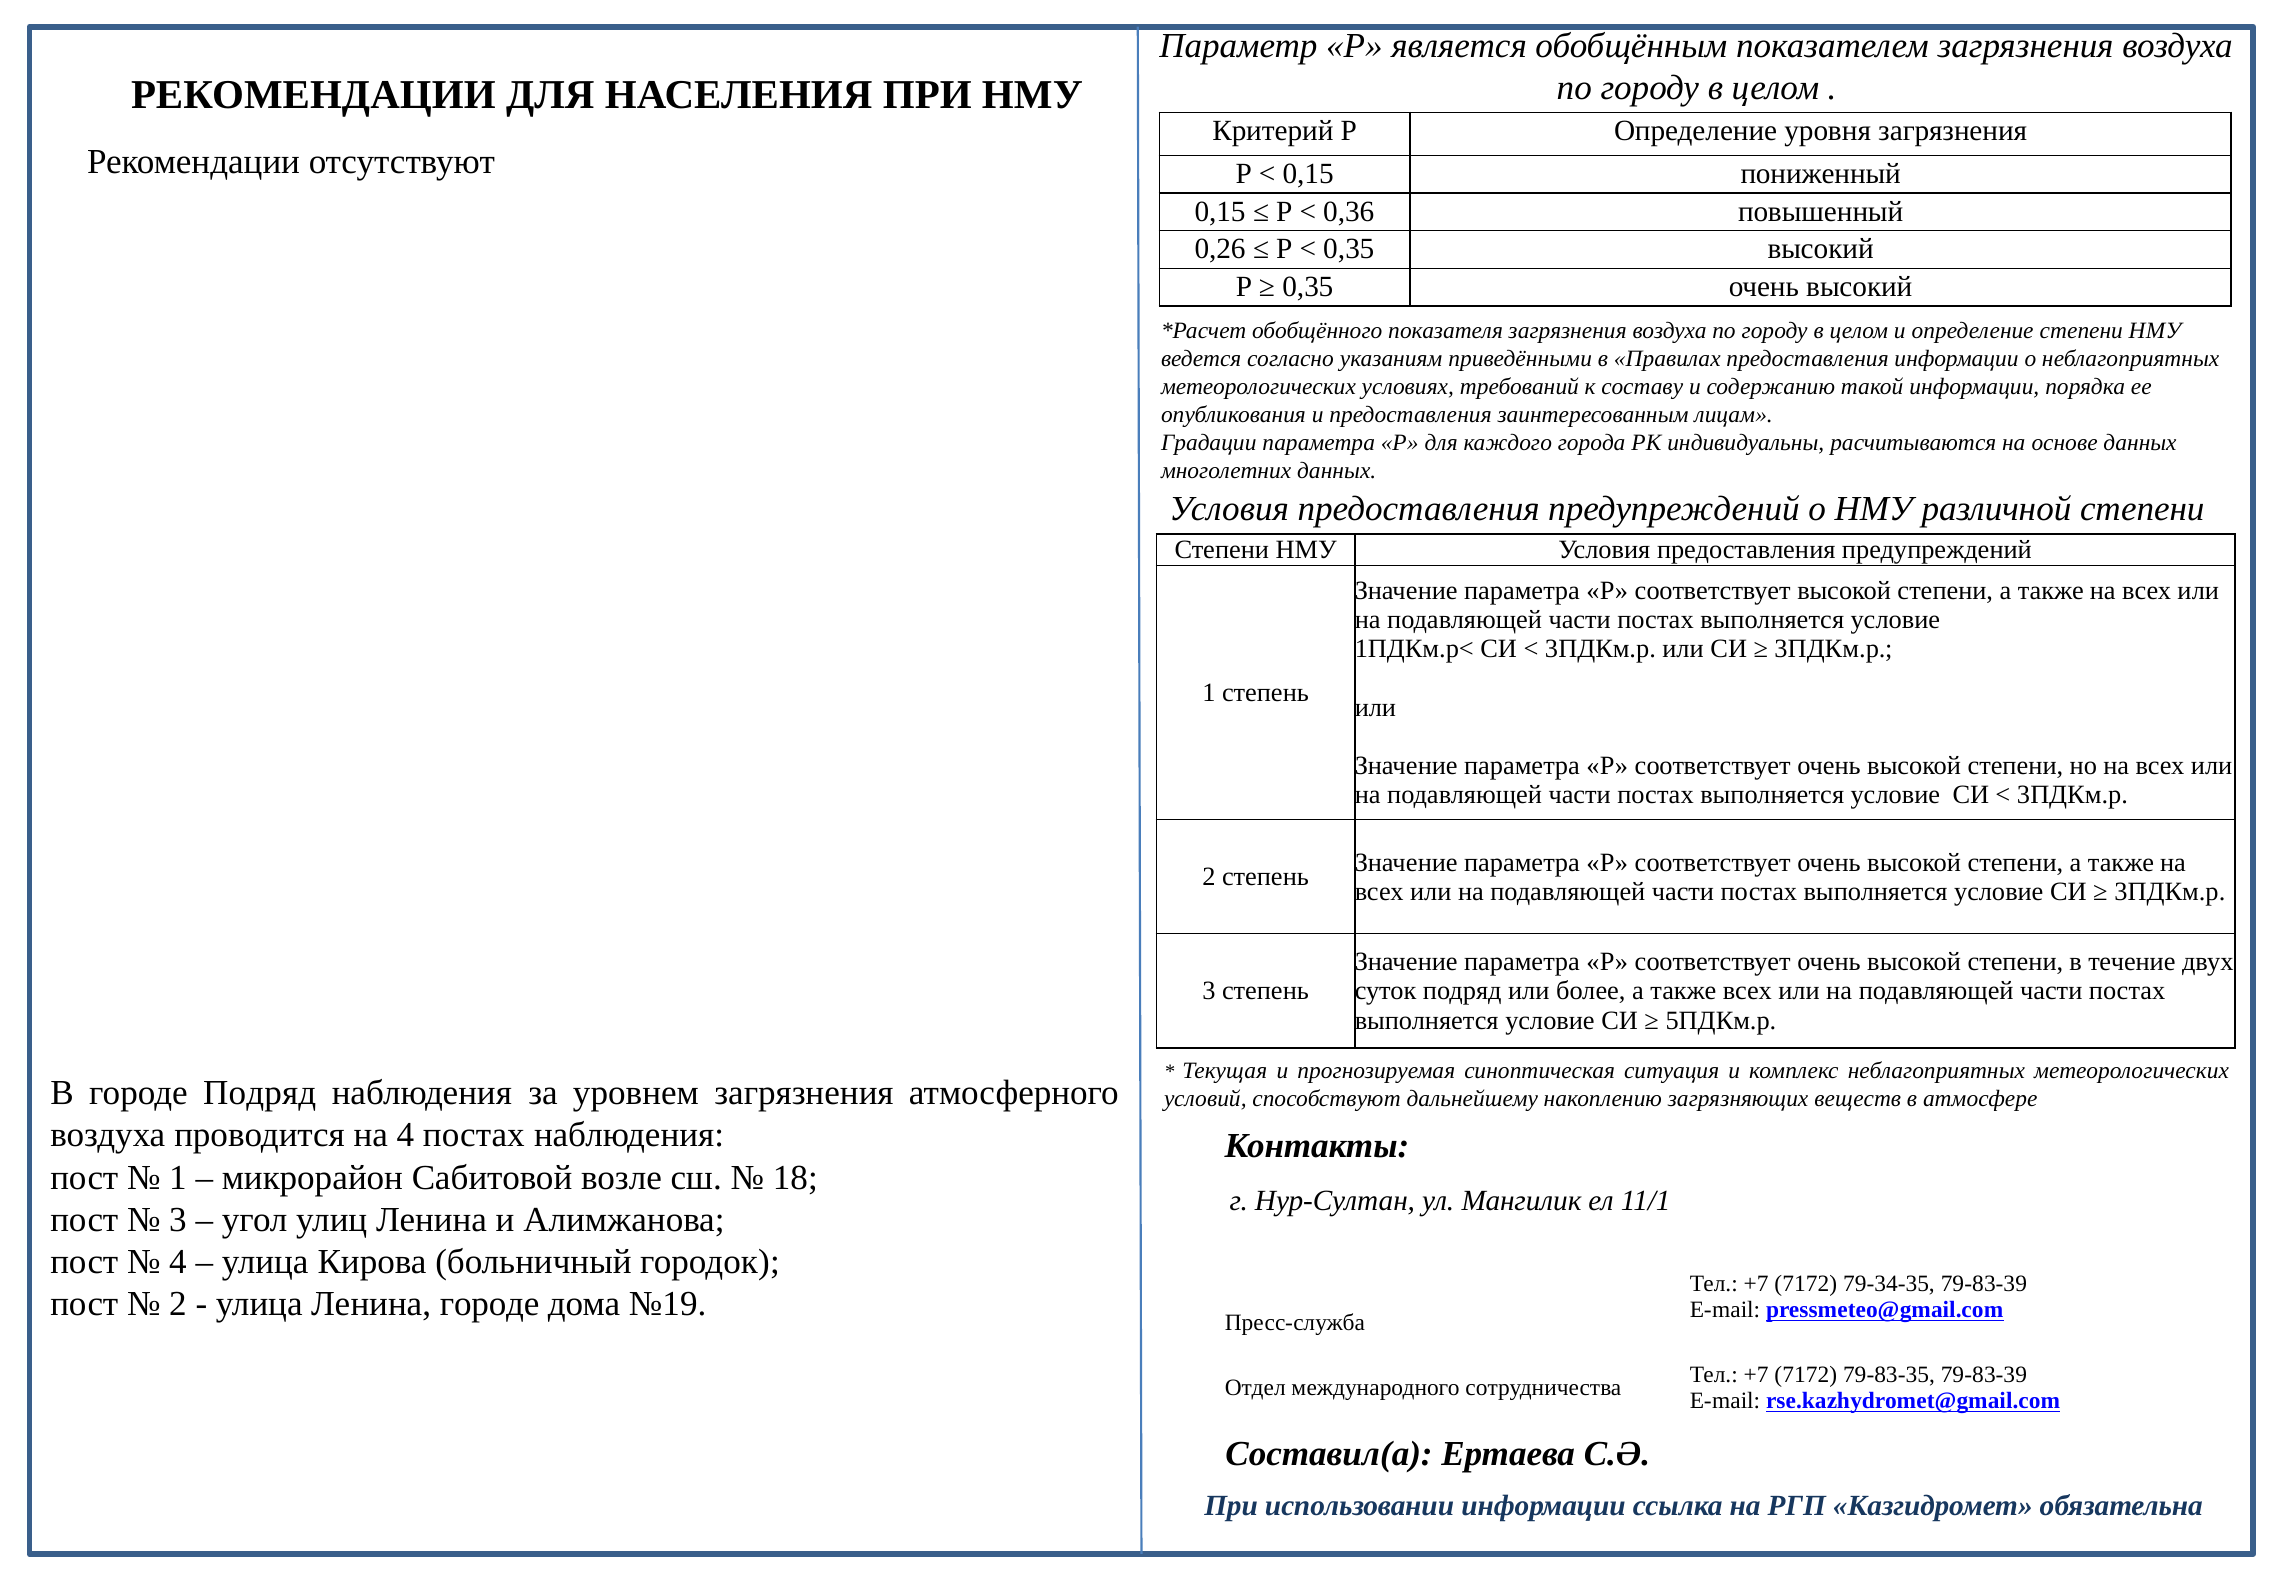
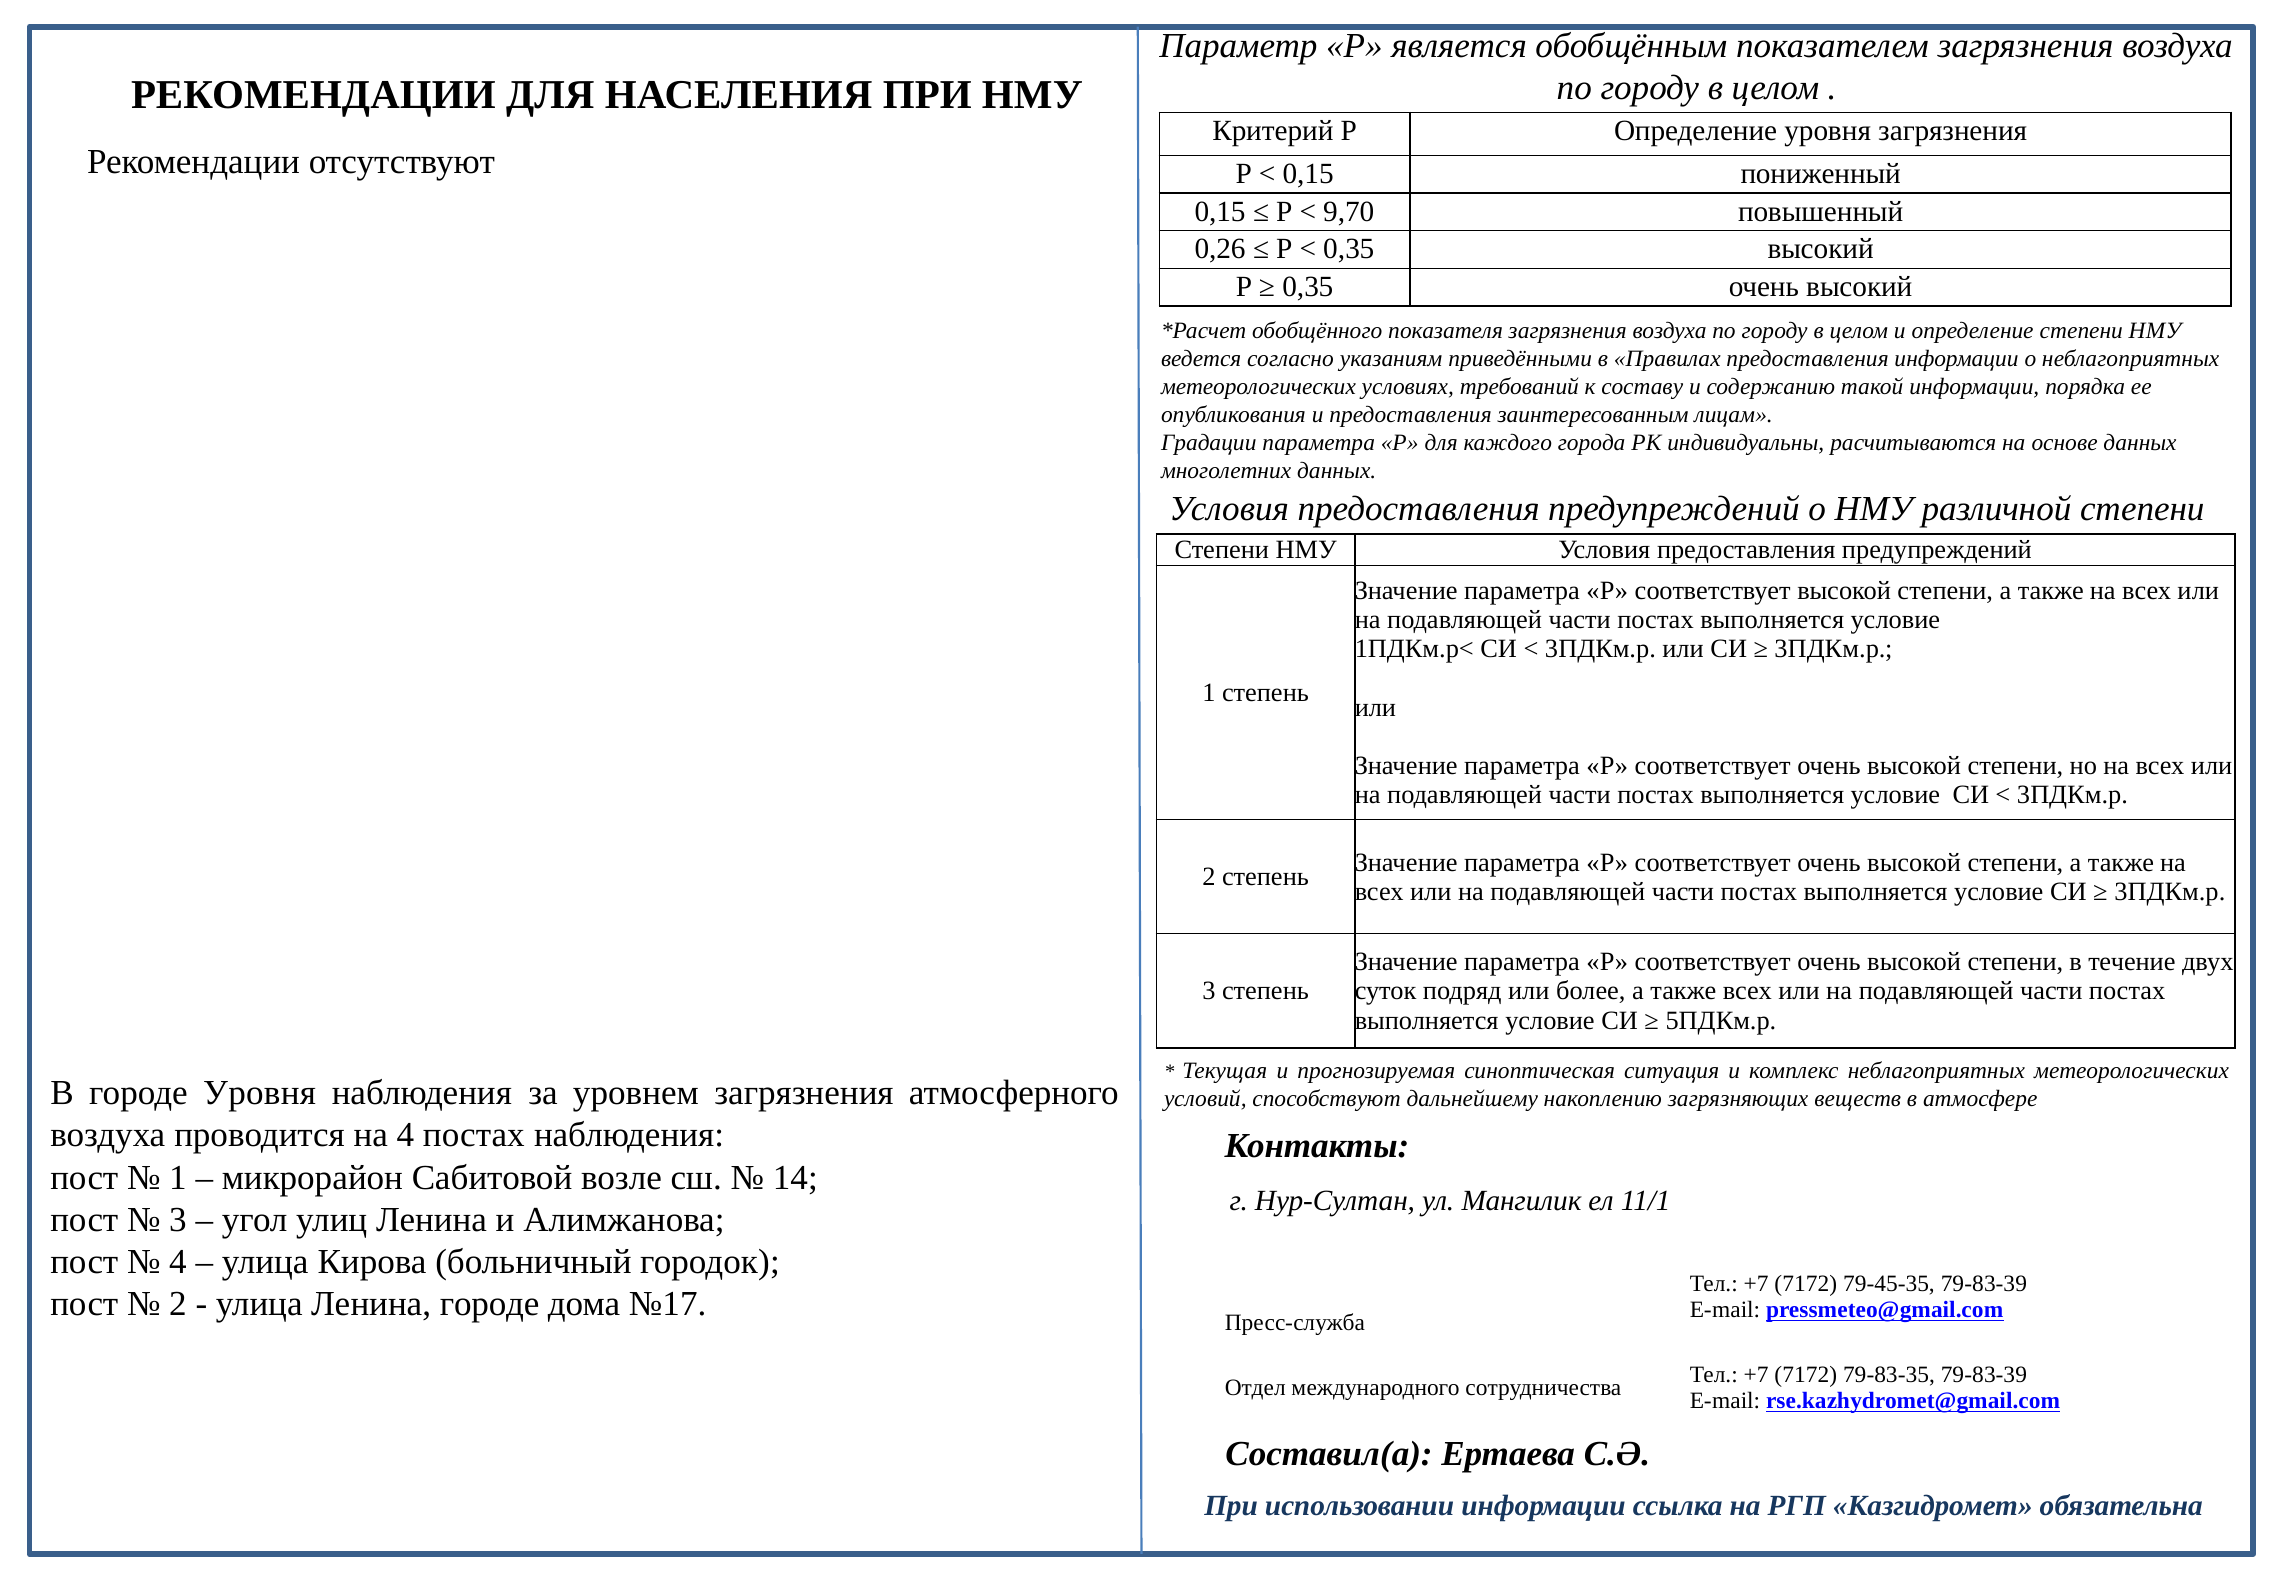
0,36: 0,36 -> 9,70 (1349, 212)
городе Подряд: Подряд -> Уровня (260, 1093)
18: 18 -> 14 (795, 1177)
79-34-35: 79-34-35 -> 79-45-35 (1889, 1283)
№19: №19 -> №17 (668, 1304)
